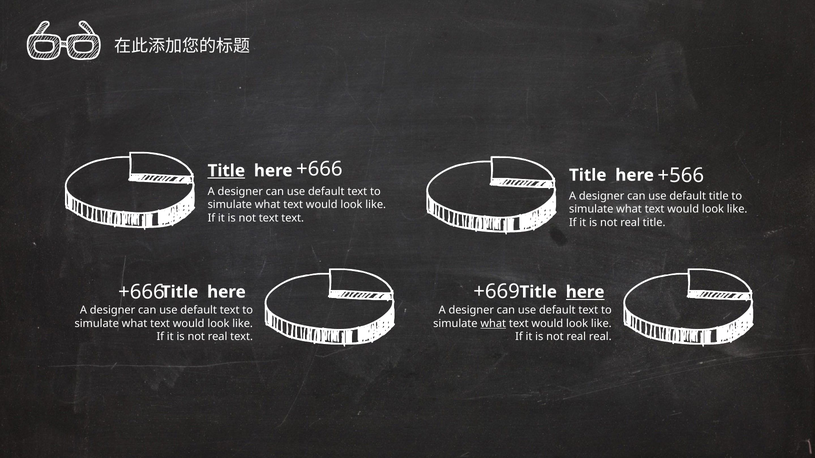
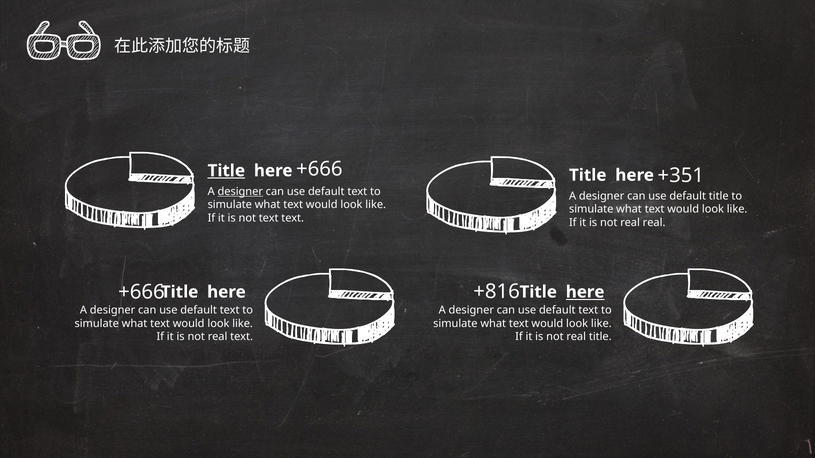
+566: +566 -> +351 (681, 176)
designer underline: none -> present (240, 192)
not real title: title -> real (654, 223)
+669: +669 -> +816 (497, 292)
what underline: present -> none (493, 324)
not real real: real -> title (600, 337)
